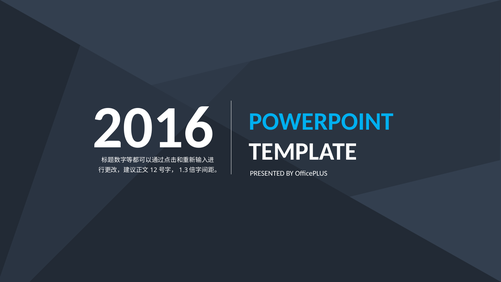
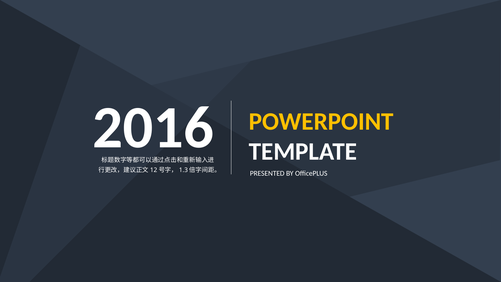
POWERPOINT colour: light blue -> yellow (321, 121)
